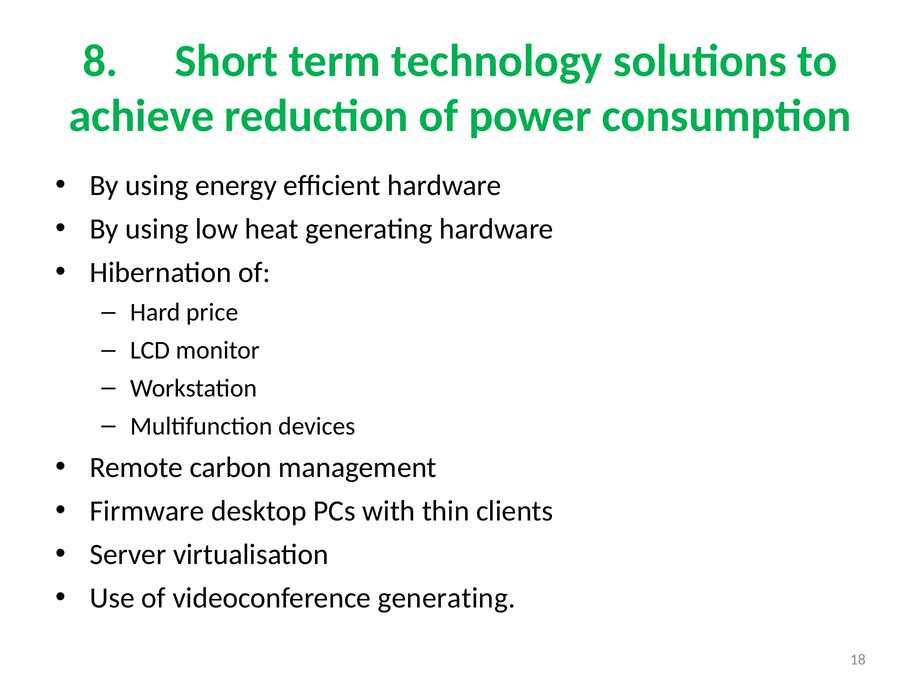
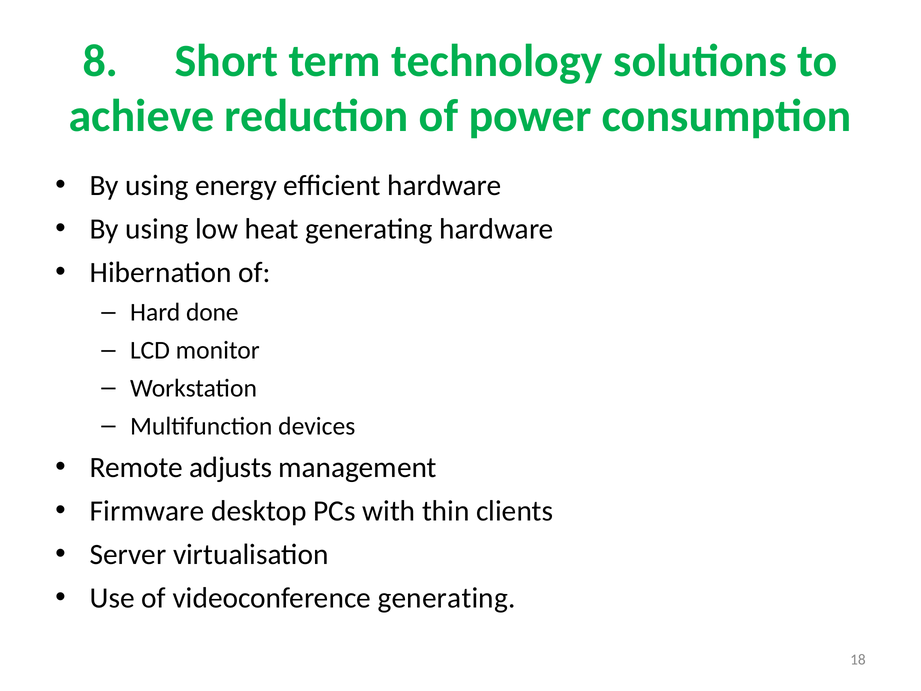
price: price -> done (212, 312)
carbon: carbon -> adjusts (231, 467)
